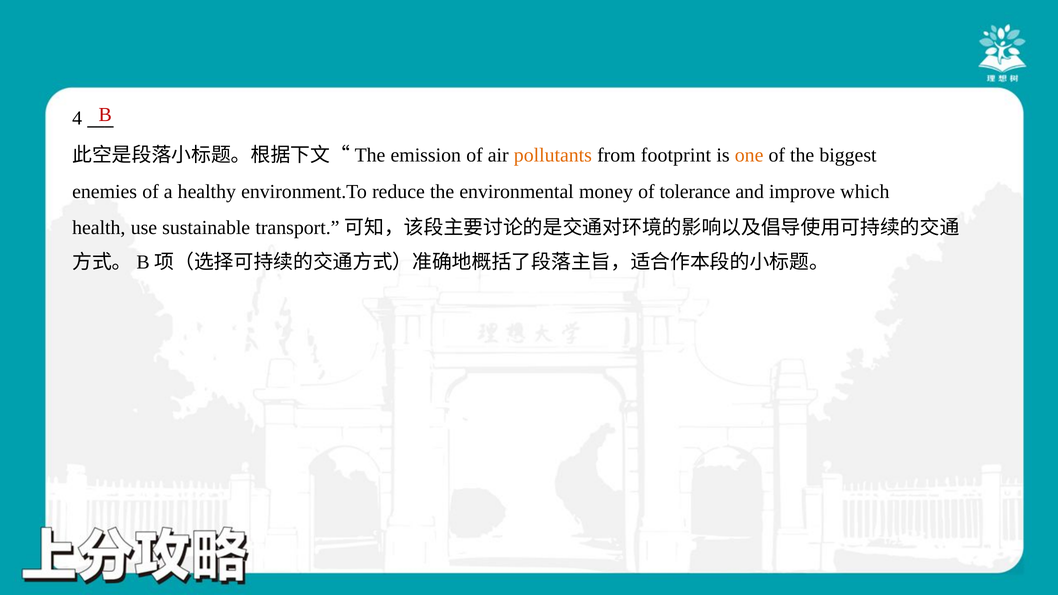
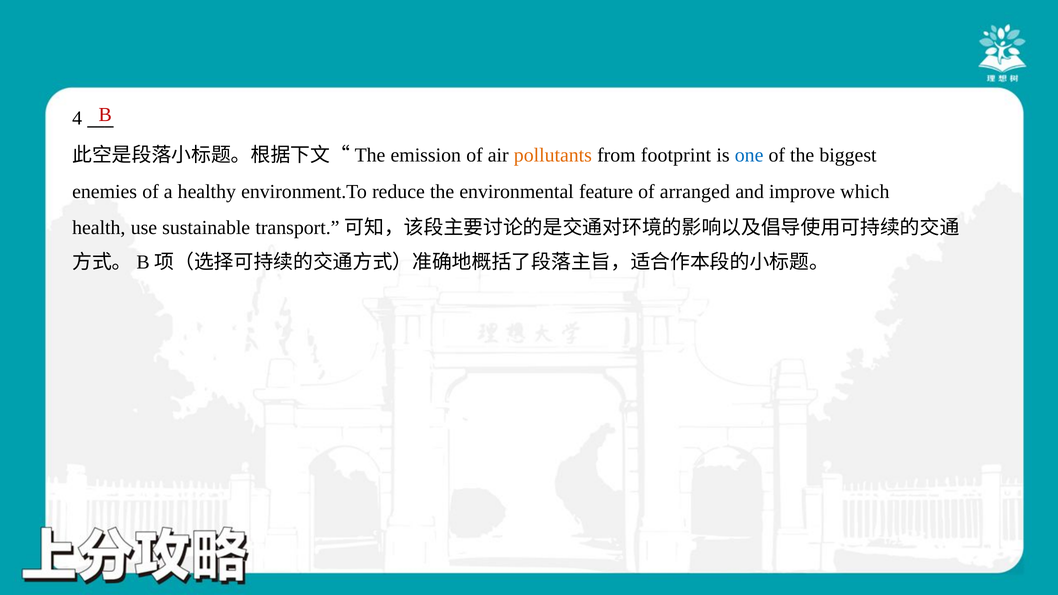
one colour: orange -> blue (749, 155)
money: money -> feature (606, 192)
tolerance: tolerance -> arranged (695, 192)
